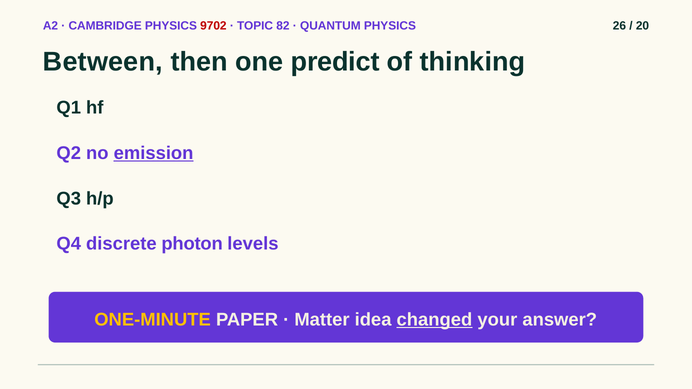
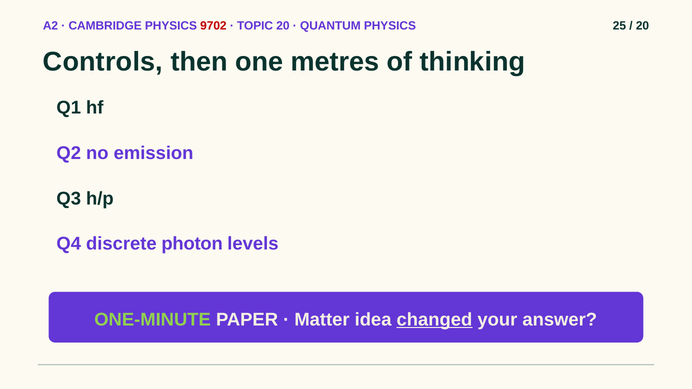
TOPIC 82: 82 -> 20 (283, 26)
26: 26 -> 25 (619, 26)
Between: Between -> Controls (103, 62)
predict: predict -> metres (335, 62)
emission underline: present -> none (154, 153)
ONE-MINUTE colour: yellow -> light green (153, 320)
